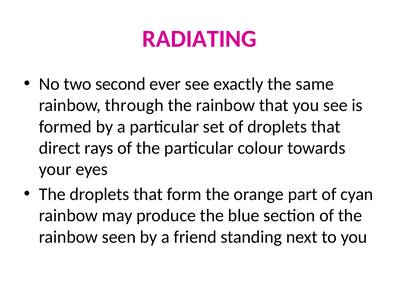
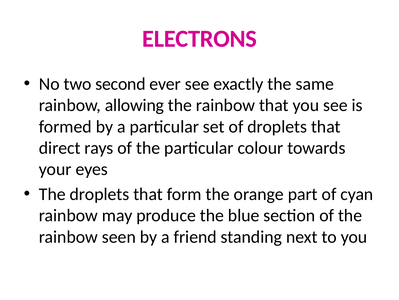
RADIATING: RADIATING -> ELECTRONS (200, 39)
through: through -> allowing (134, 105)
